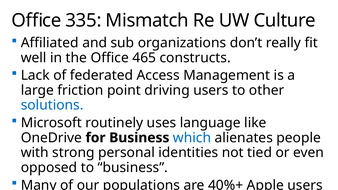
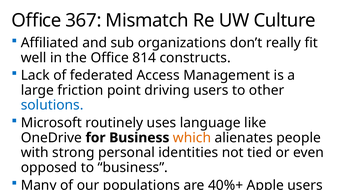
335: 335 -> 367 (83, 20)
465: 465 -> 814 (144, 58)
which colour: blue -> orange (192, 138)
